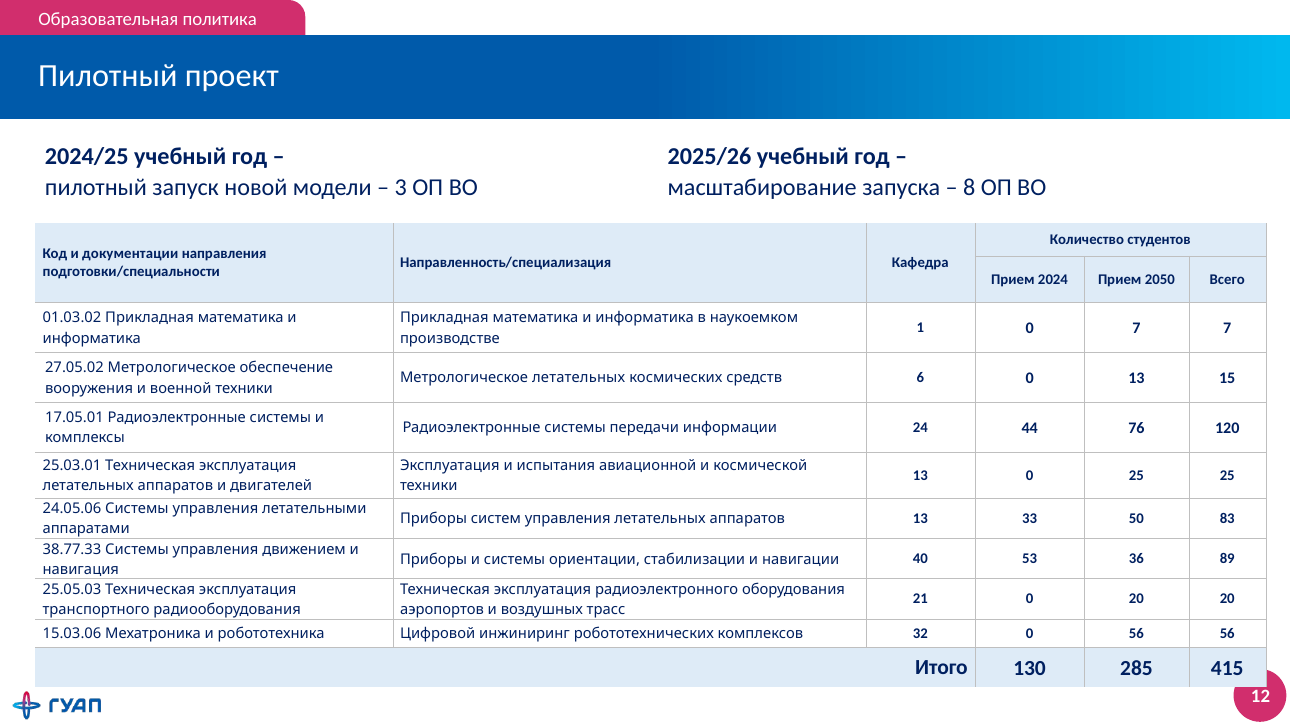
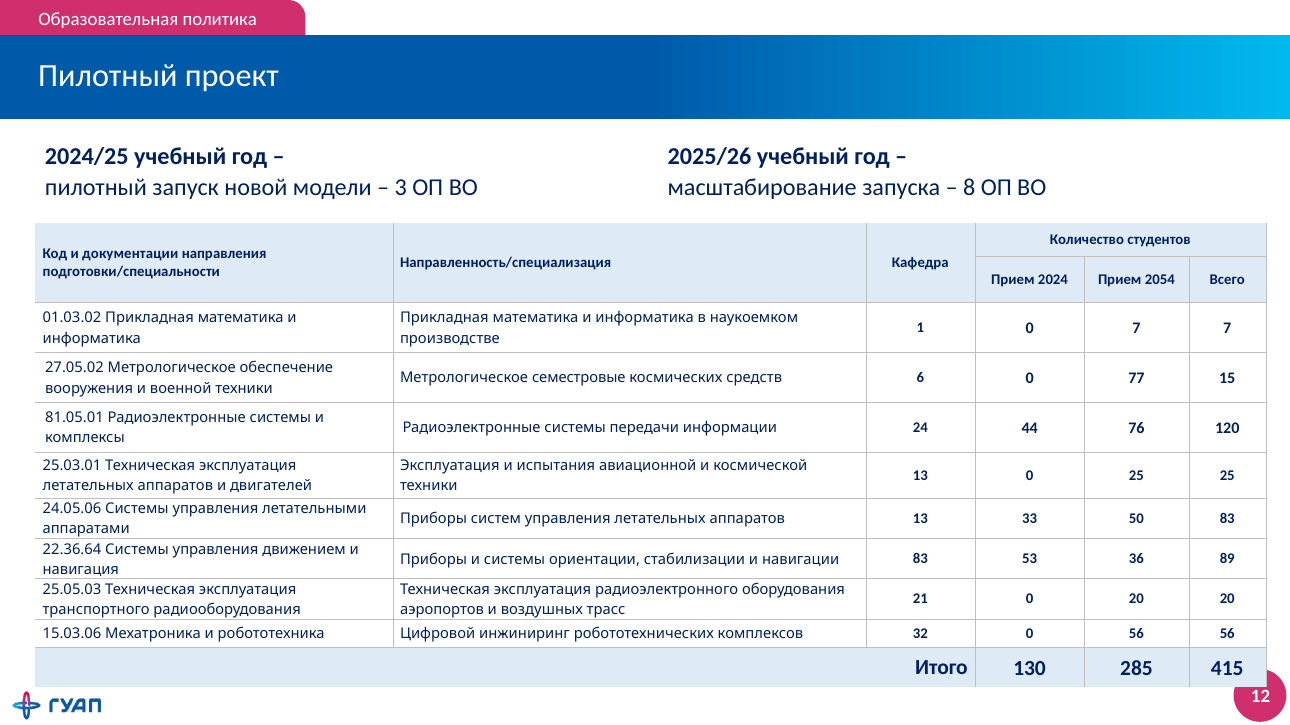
2050: 2050 -> 2054 (1160, 280)
Метрологическое летательных: летательных -> семестровые (579, 378)
0 13: 13 -> 77 (1136, 378)
17.05.01: 17.05.01 -> 81.05.01 (74, 418)
38.77.33: 38.77.33 -> 22.36.64 (72, 550)
навигации 40: 40 -> 83 (920, 559)
